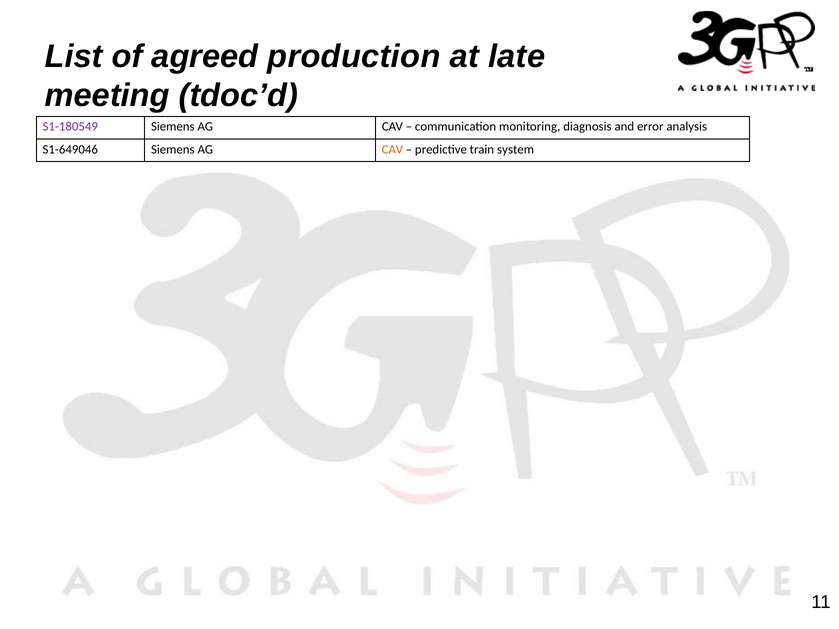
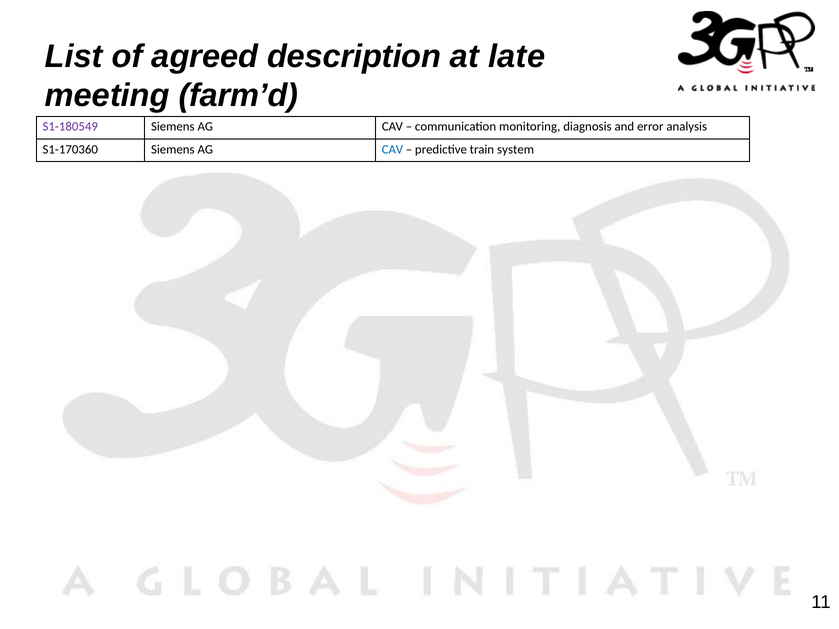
production: production -> description (354, 57)
tdoc’d: tdoc’d -> farm’d (239, 96)
S1-649046: S1-649046 -> S1-170360 (70, 149)
CAV colour: orange -> blue (392, 149)
